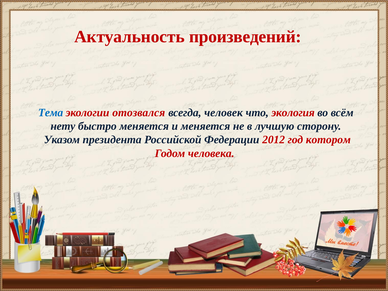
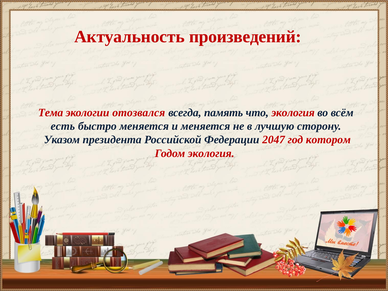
Тема colour: blue -> red (51, 113)
человек: человек -> память (224, 113)
нету: нету -> есть (63, 126)
2012: 2012 -> 2047 (274, 140)
Годом человека: человека -> экология (211, 153)
